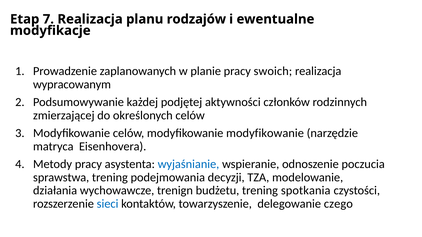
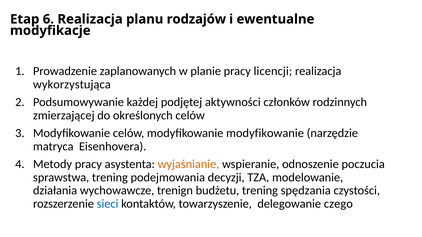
7: 7 -> 6 (48, 19)
swoich: swoich -> licencji (273, 71)
wypracowanym: wypracowanym -> wykorzystująca (72, 85)
wyjaśnianie colour: blue -> orange (189, 164)
spotkania: spotkania -> spędzania (306, 191)
